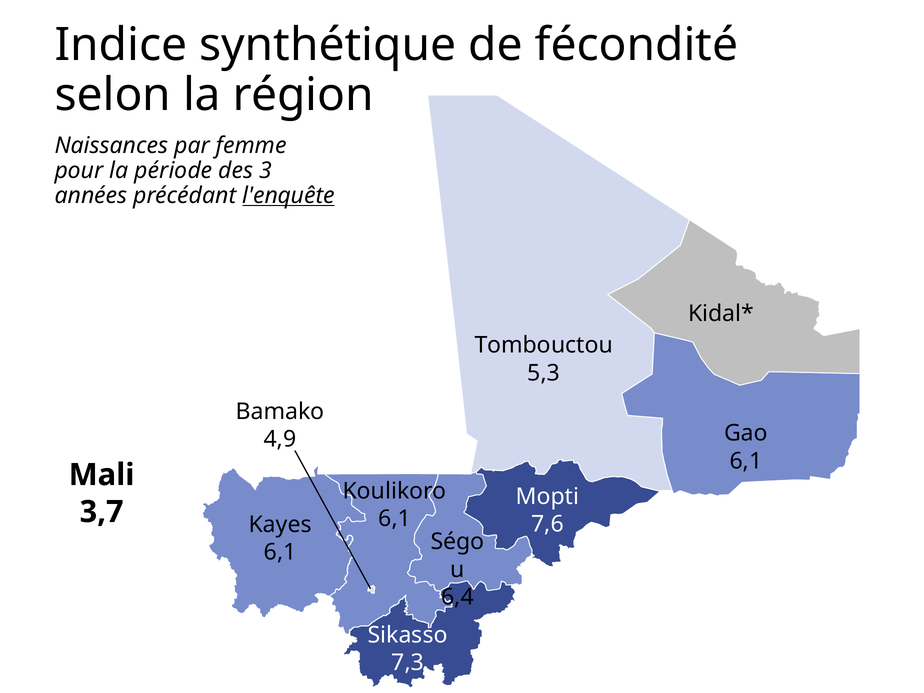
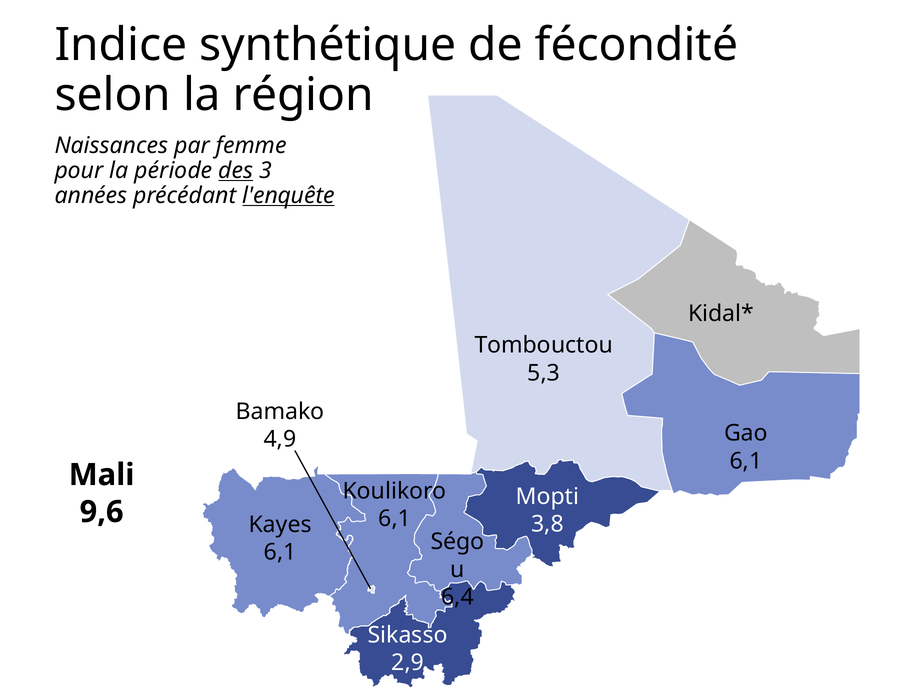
des underline: none -> present (236, 171)
3,7: 3,7 -> 9,6 (102, 512)
7,6: 7,6 -> 3,8 (548, 524)
7,3: 7,3 -> 2,9 (408, 663)
